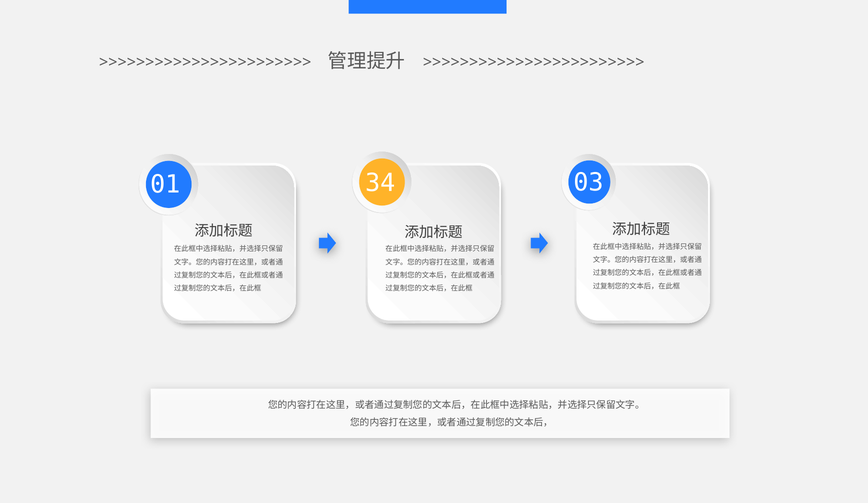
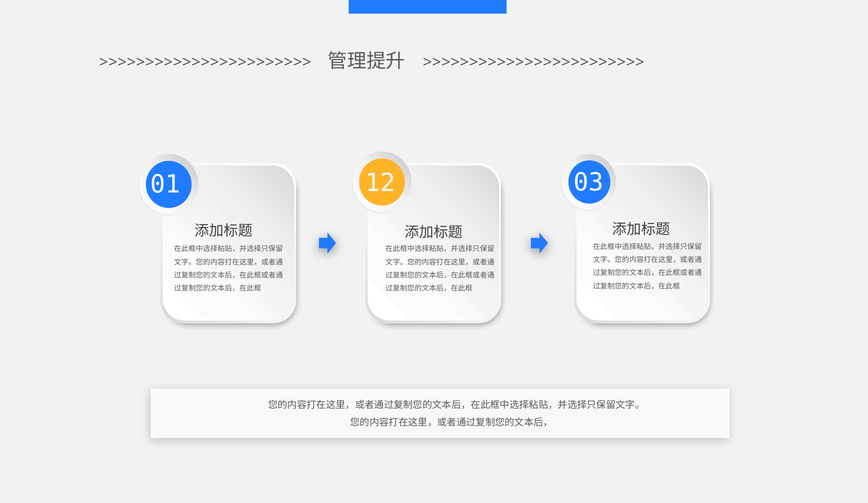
34: 34 -> 12 (380, 183)
